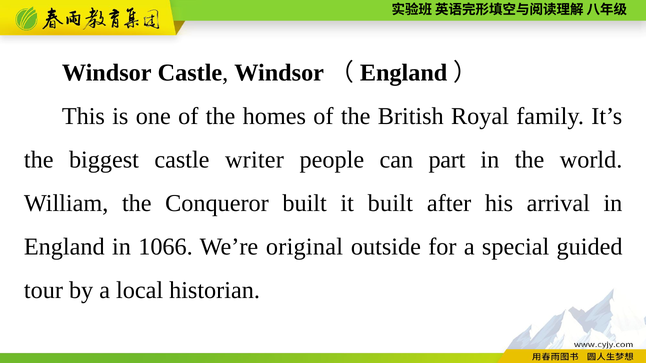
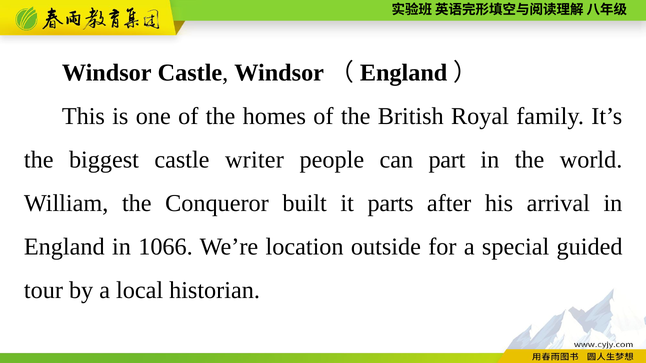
it built: built -> parts (391, 204)
original: original -> location (305, 247)
